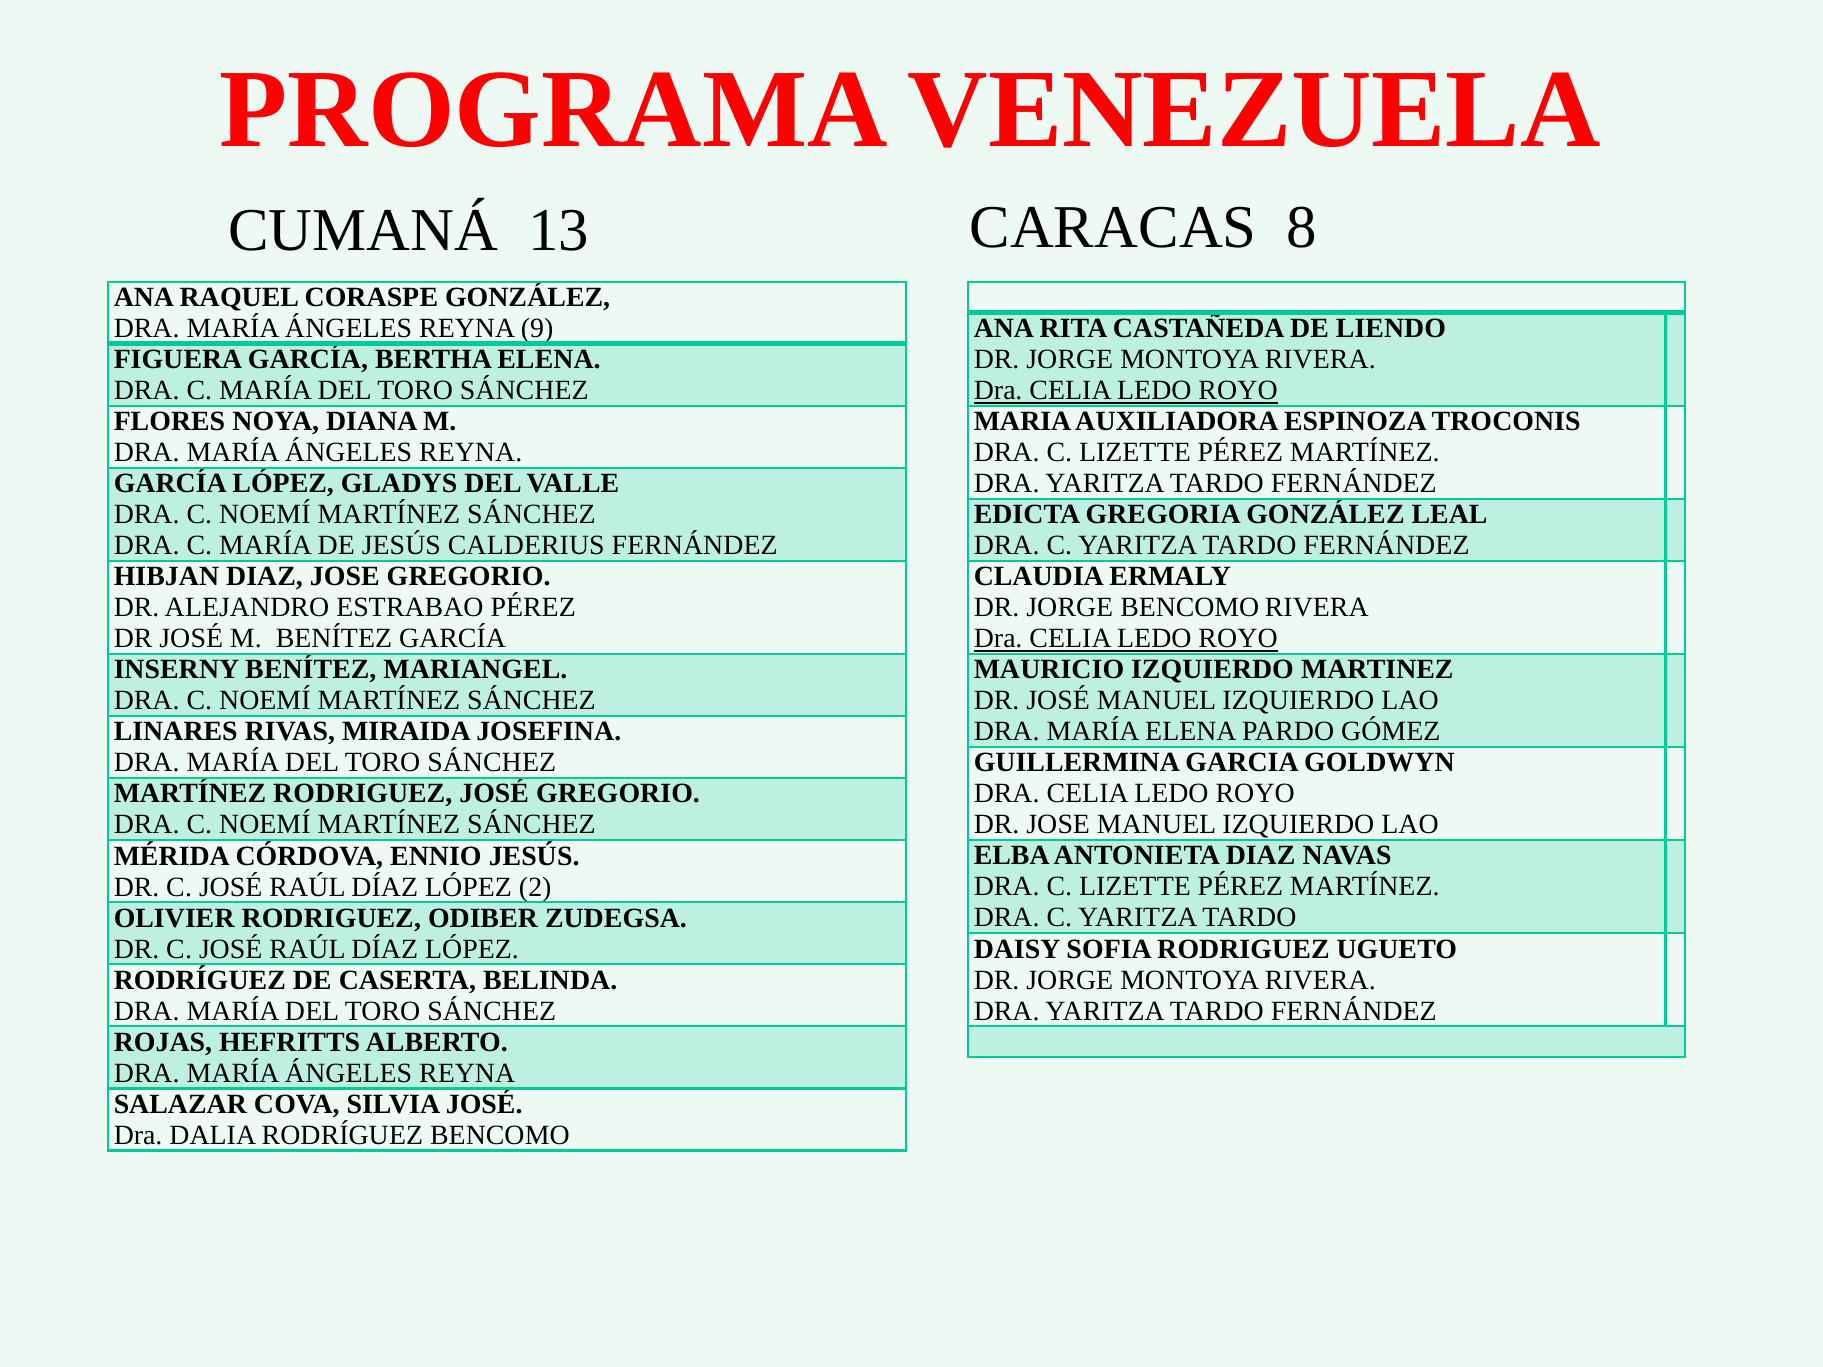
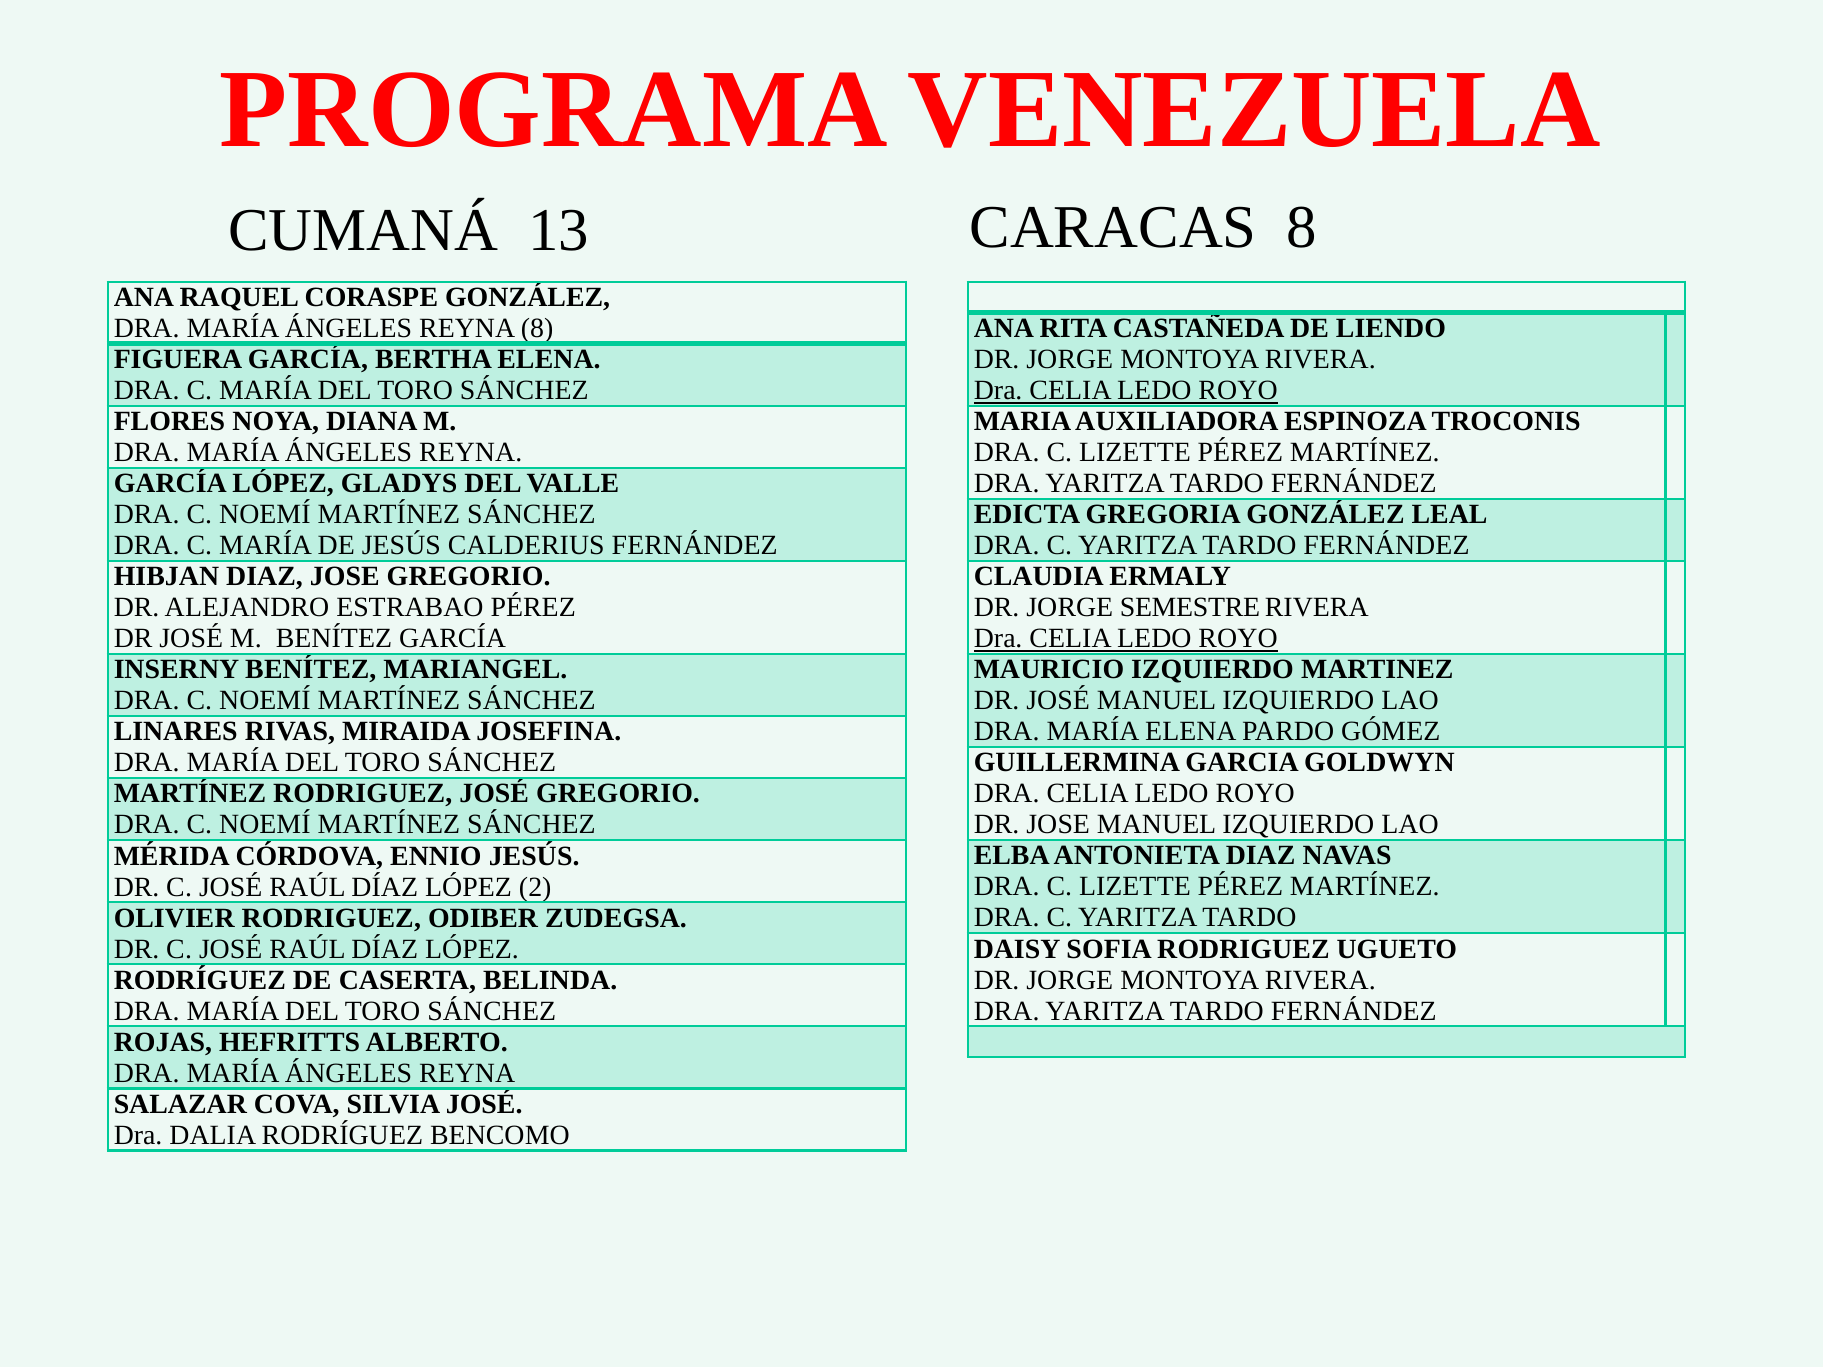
REYNA 9: 9 -> 8 (537, 328)
JORGE BENCOMO: BENCOMO -> SEMESTRE (1190, 608)
